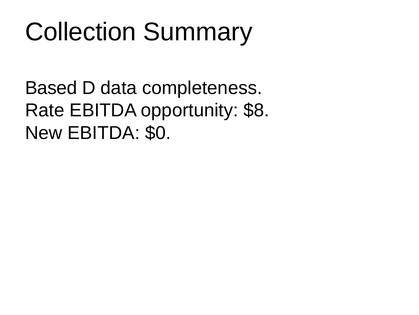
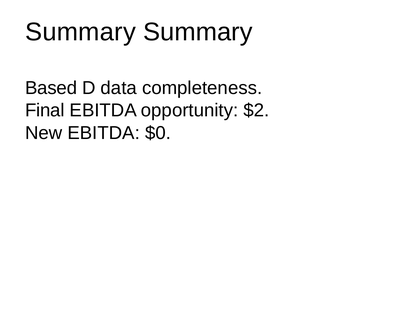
Collection: Collection -> Summary (80, 32)
Rate: Rate -> Final (45, 110)
$8: $8 -> $2 (256, 110)
